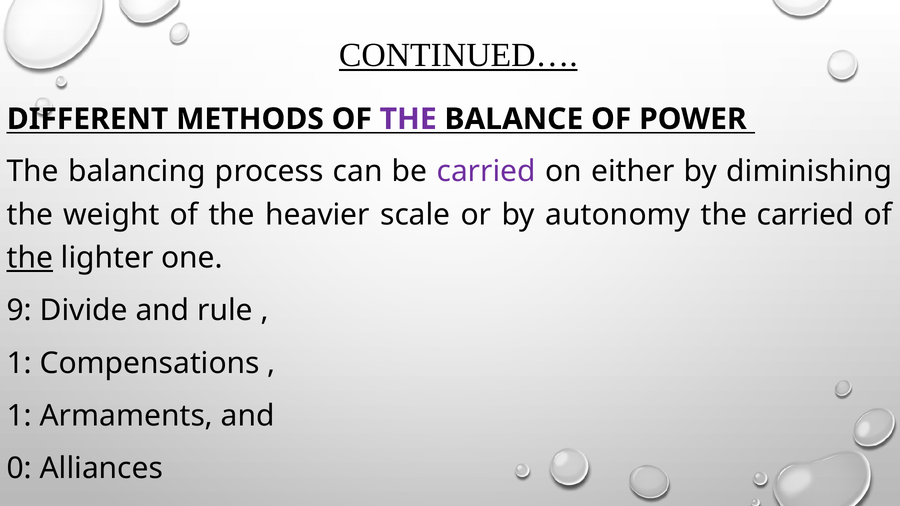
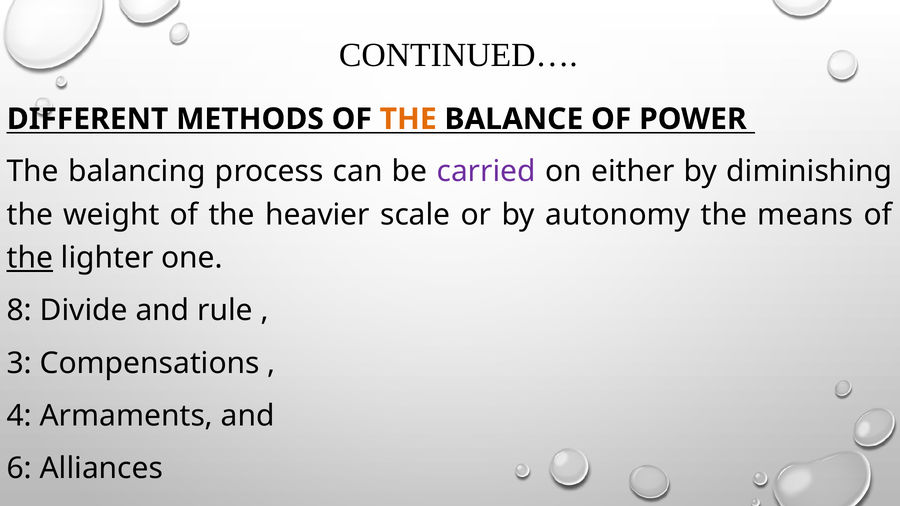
CONTINUED… underline: present -> none (458, 55)
THE colour: purple -> orange (408, 119)
the carried: carried -> means (805, 215)
9: 9 -> 8 (19, 311)
1: 1 -> 3 (19, 363)
1: 1 -> 4 (19, 416)
0: 0 -> 6 (19, 468)
